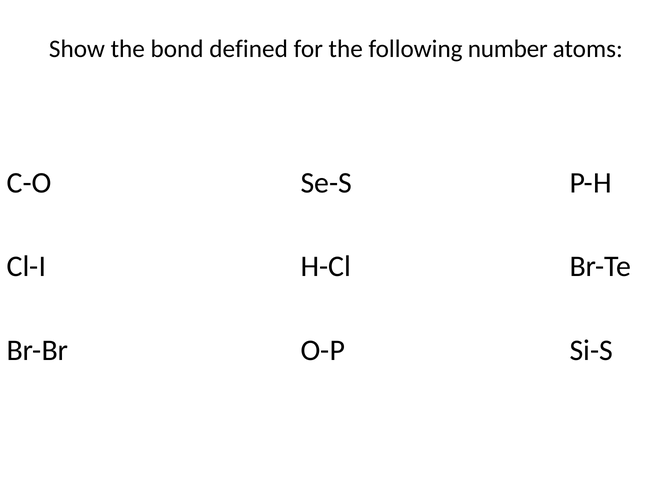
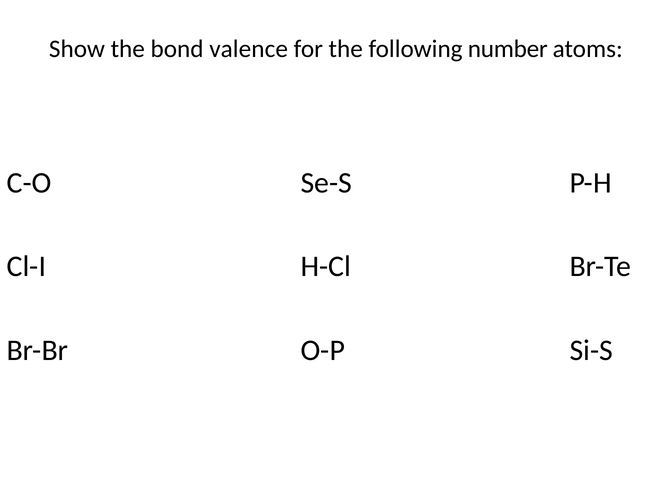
defined: defined -> valence (249, 49)
